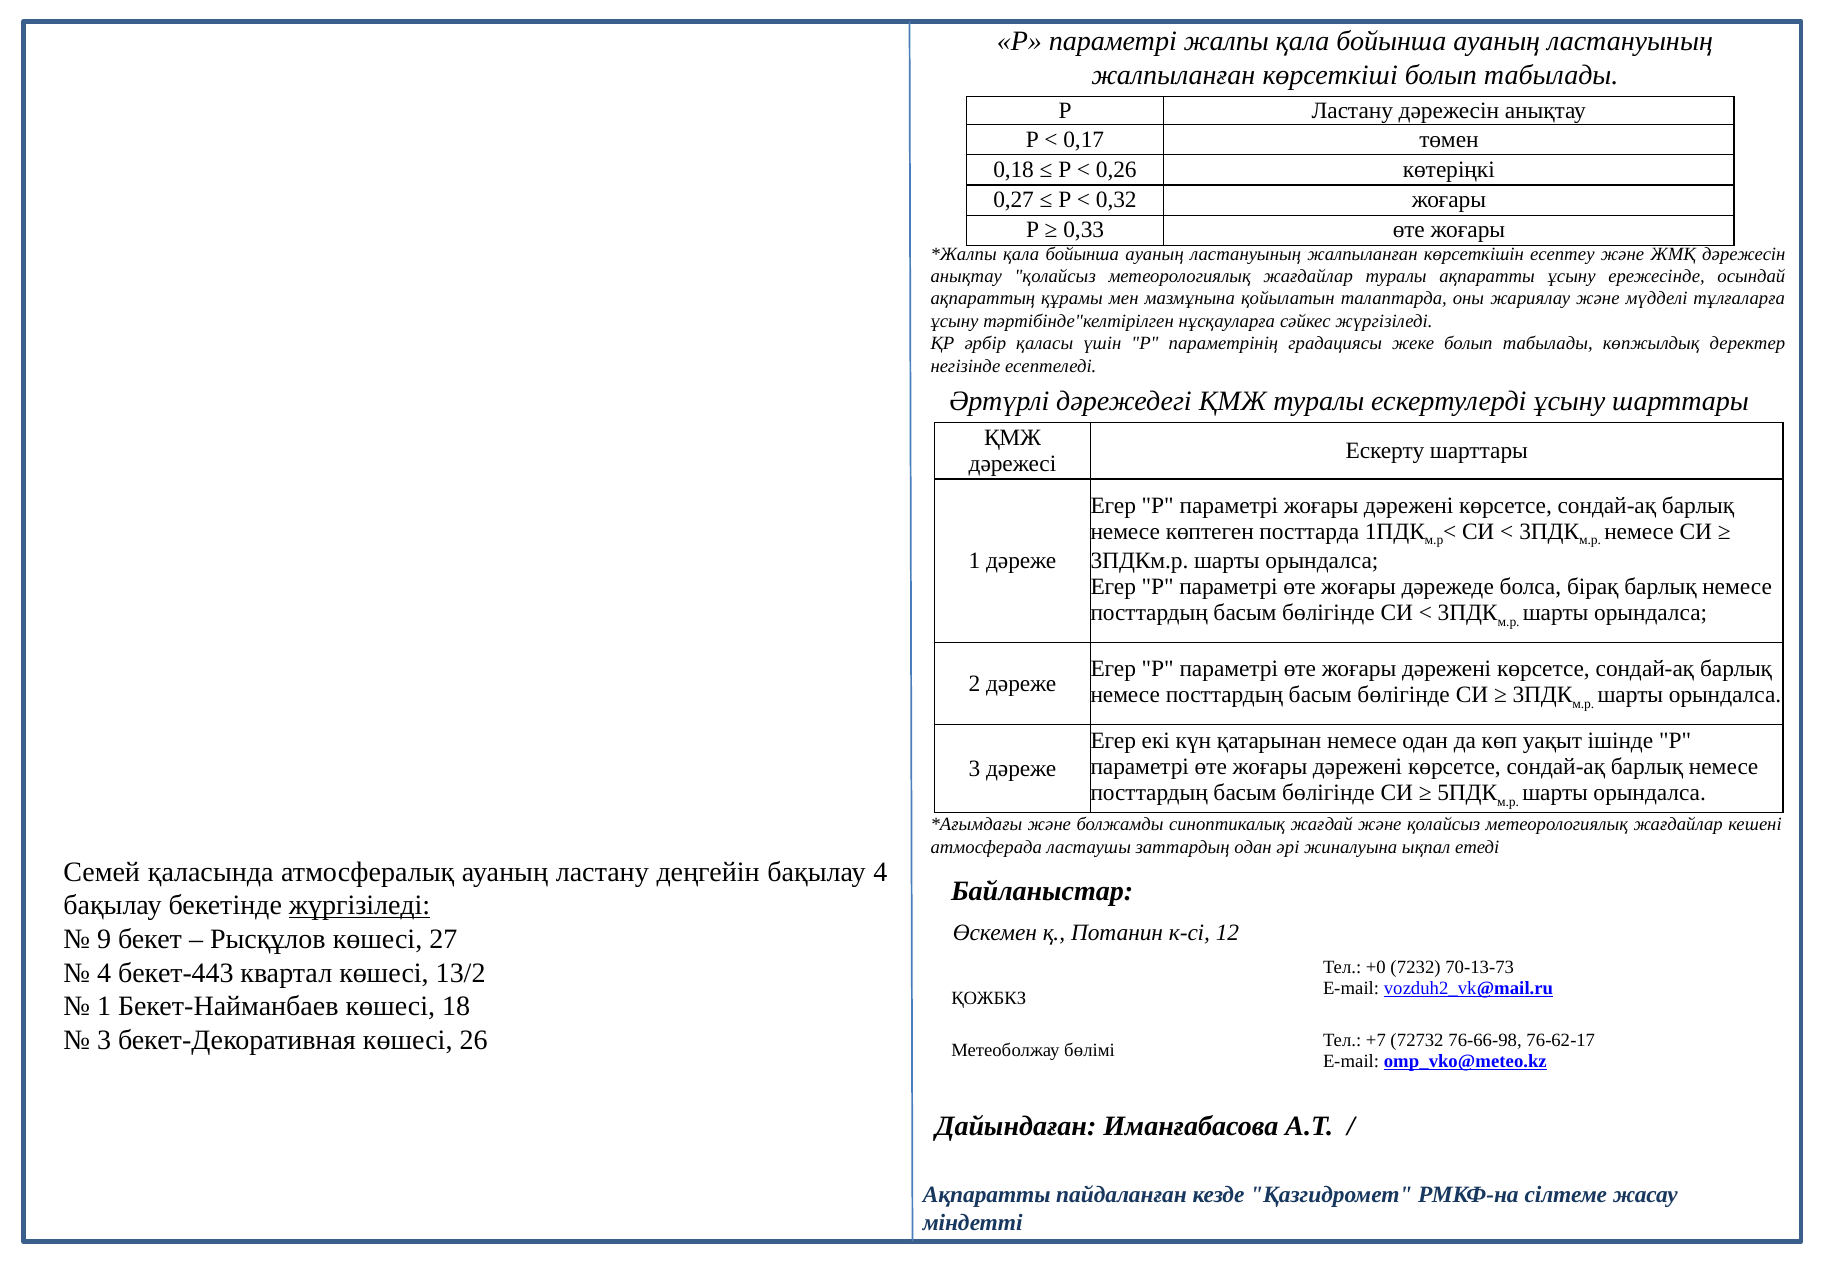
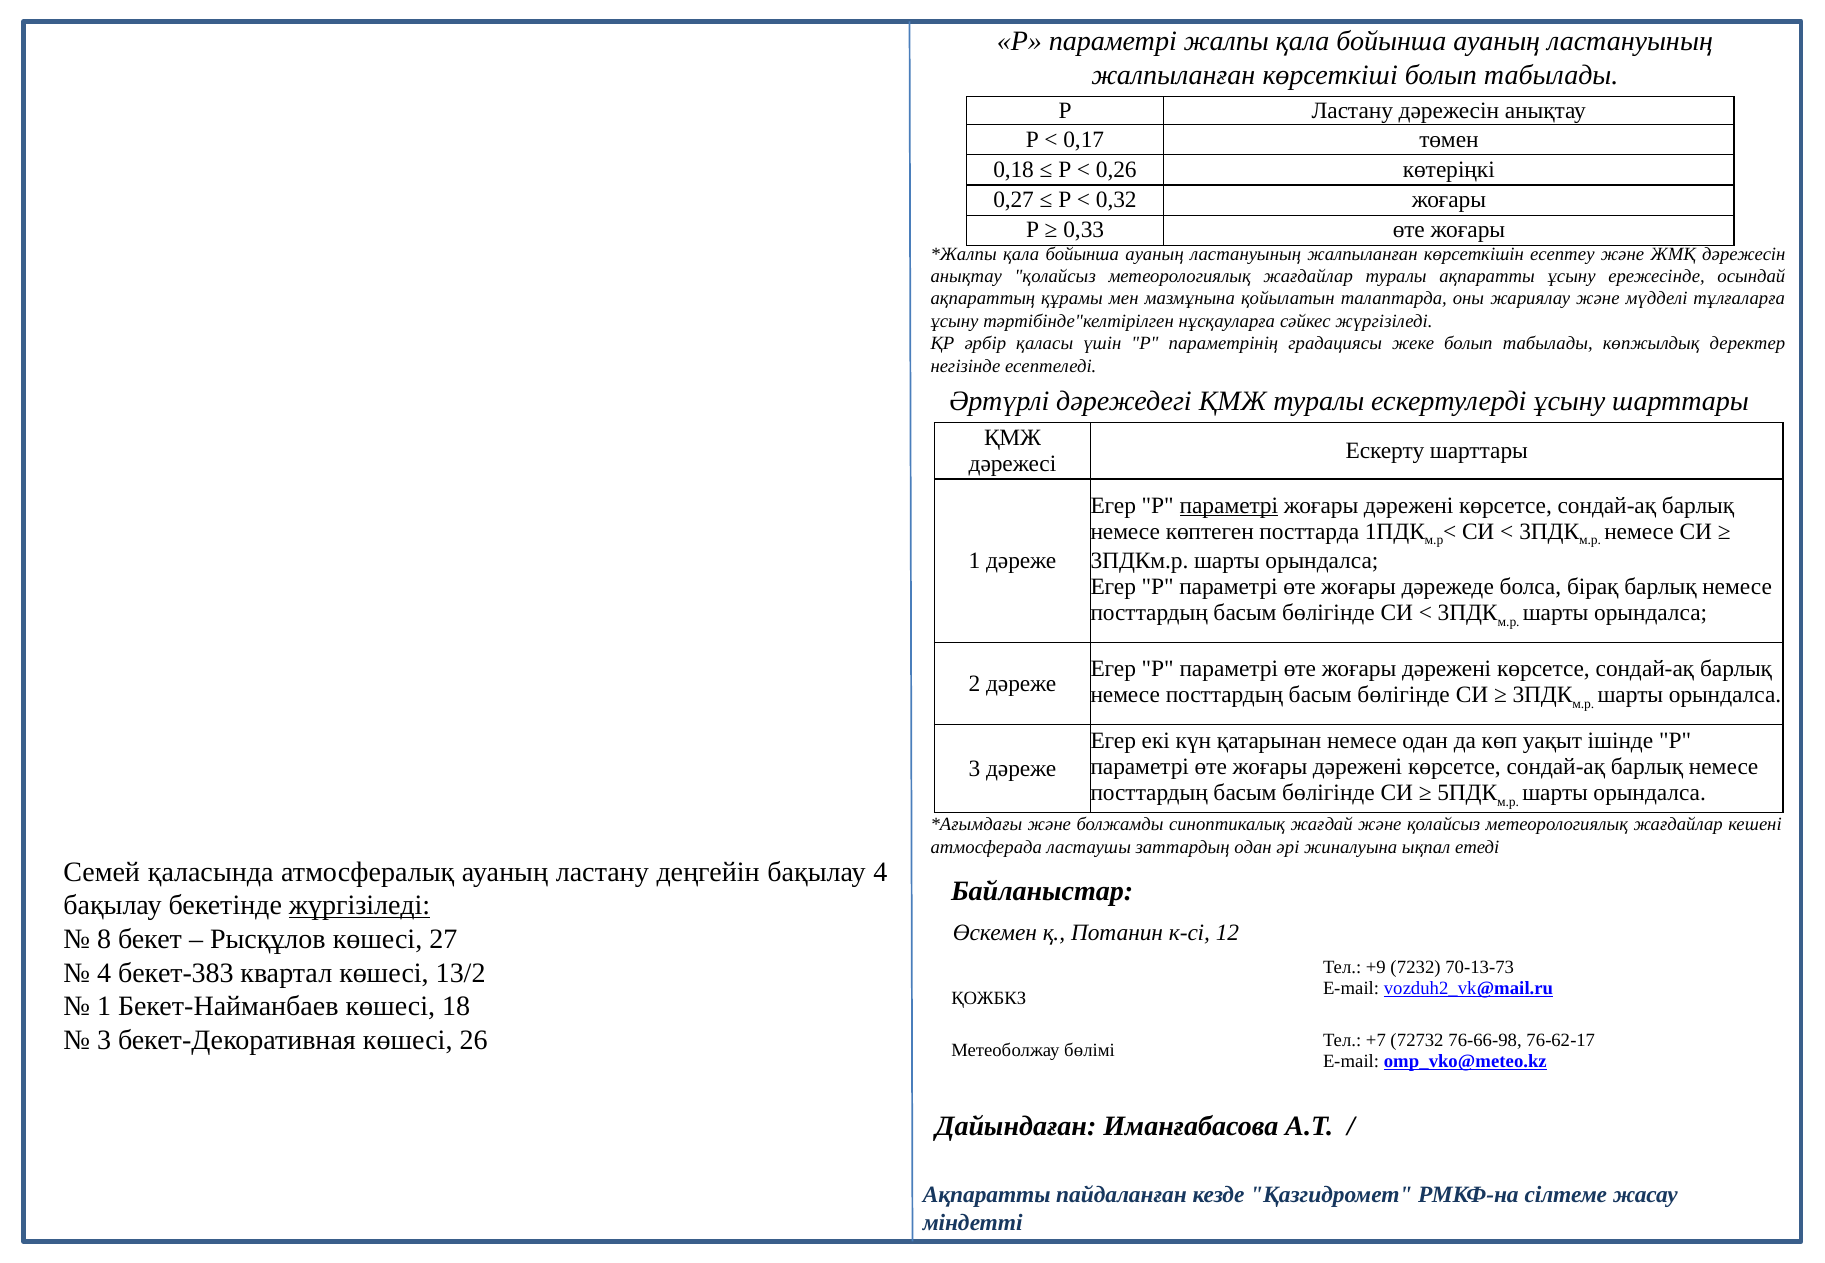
параметрі underline: none -> present (1229, 506)
9: 9 -> 8 (104, 940)
+0: +0 -> +9 (1376, 968)
бекет-443: бекет-443 -> бекет-383 (176, 973)
